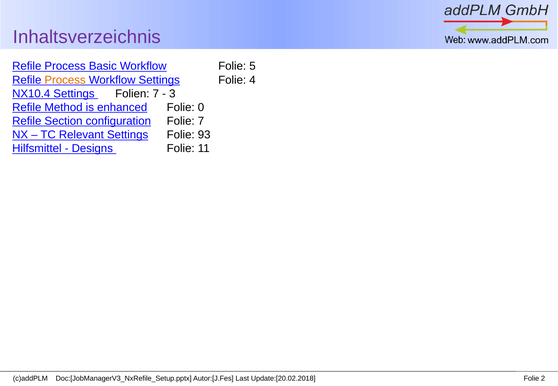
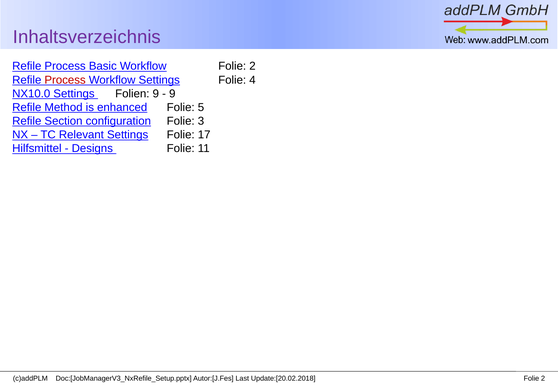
Workflow Folie 5: 5 -> 2 (252, 66)
Process colour: orange -> red (65, 80)
NX10.4: NX10.4 -> NX10.0 (31, 94)
Folien 7: 7 -> 9 (156, 94)
3: 3 -> 9 (172, 94)
0: 0 -> 5 (201, 107)
Folie 7: 7 -> 3 (201, 121)
93: 93 -> 17 (204, 135)
